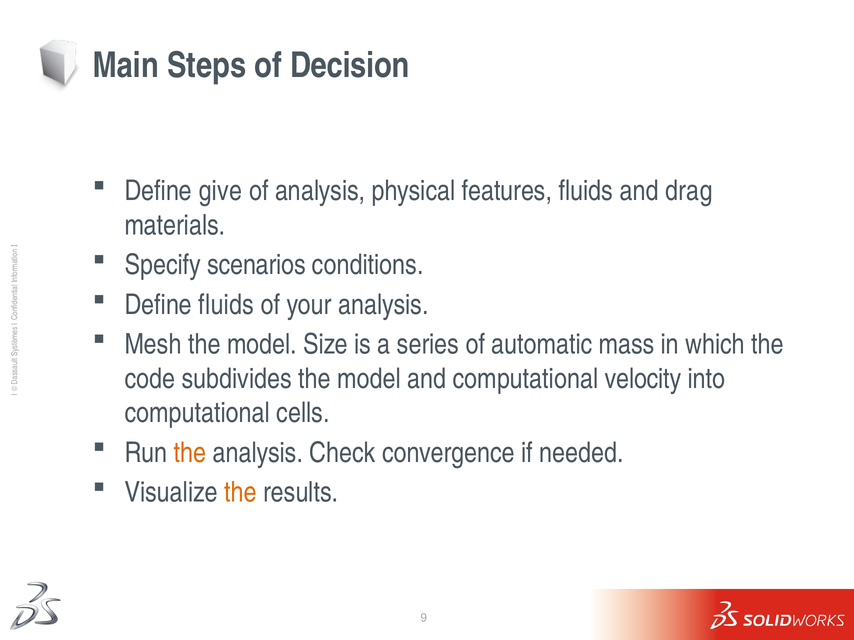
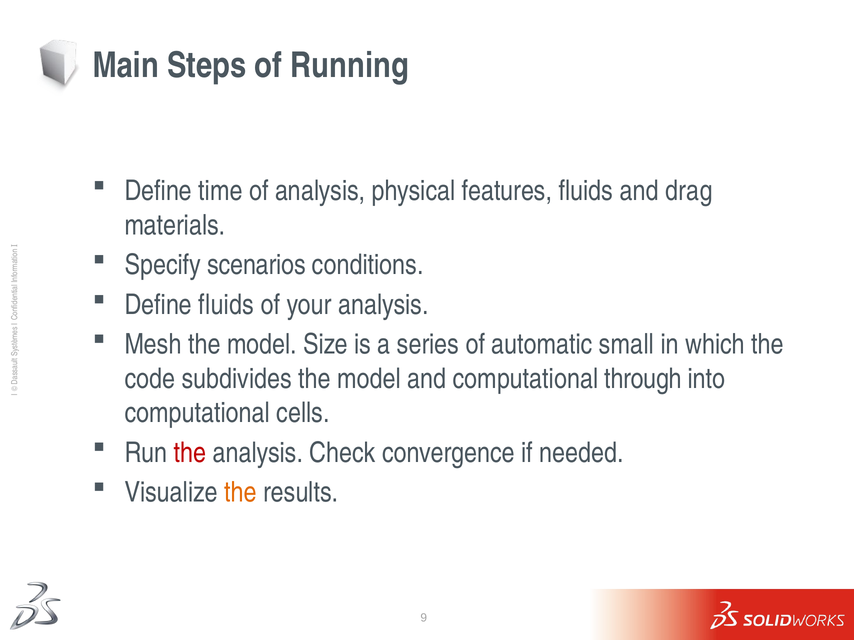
Decision: Decision -> Running (350, 66)
give: give -> time (221, 191)
mass: mass -> small (626, 345)
velocity: velocity -> through (643, 379)
the colour: orange -> red (190, 453)
